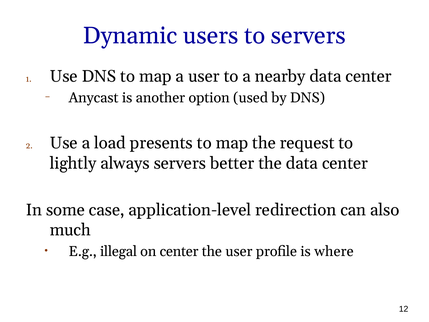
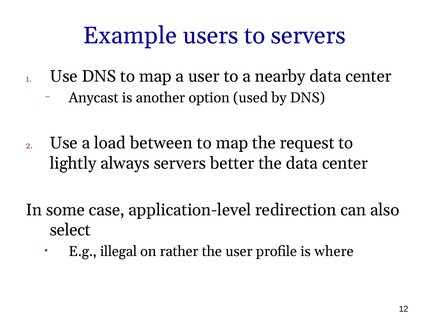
Dynamic: Dynamic -> Example (130, 36)
presents: presents -> between (161, 143)
much: much -> select (70, 230)
on center: center -> rather (179, 251)
